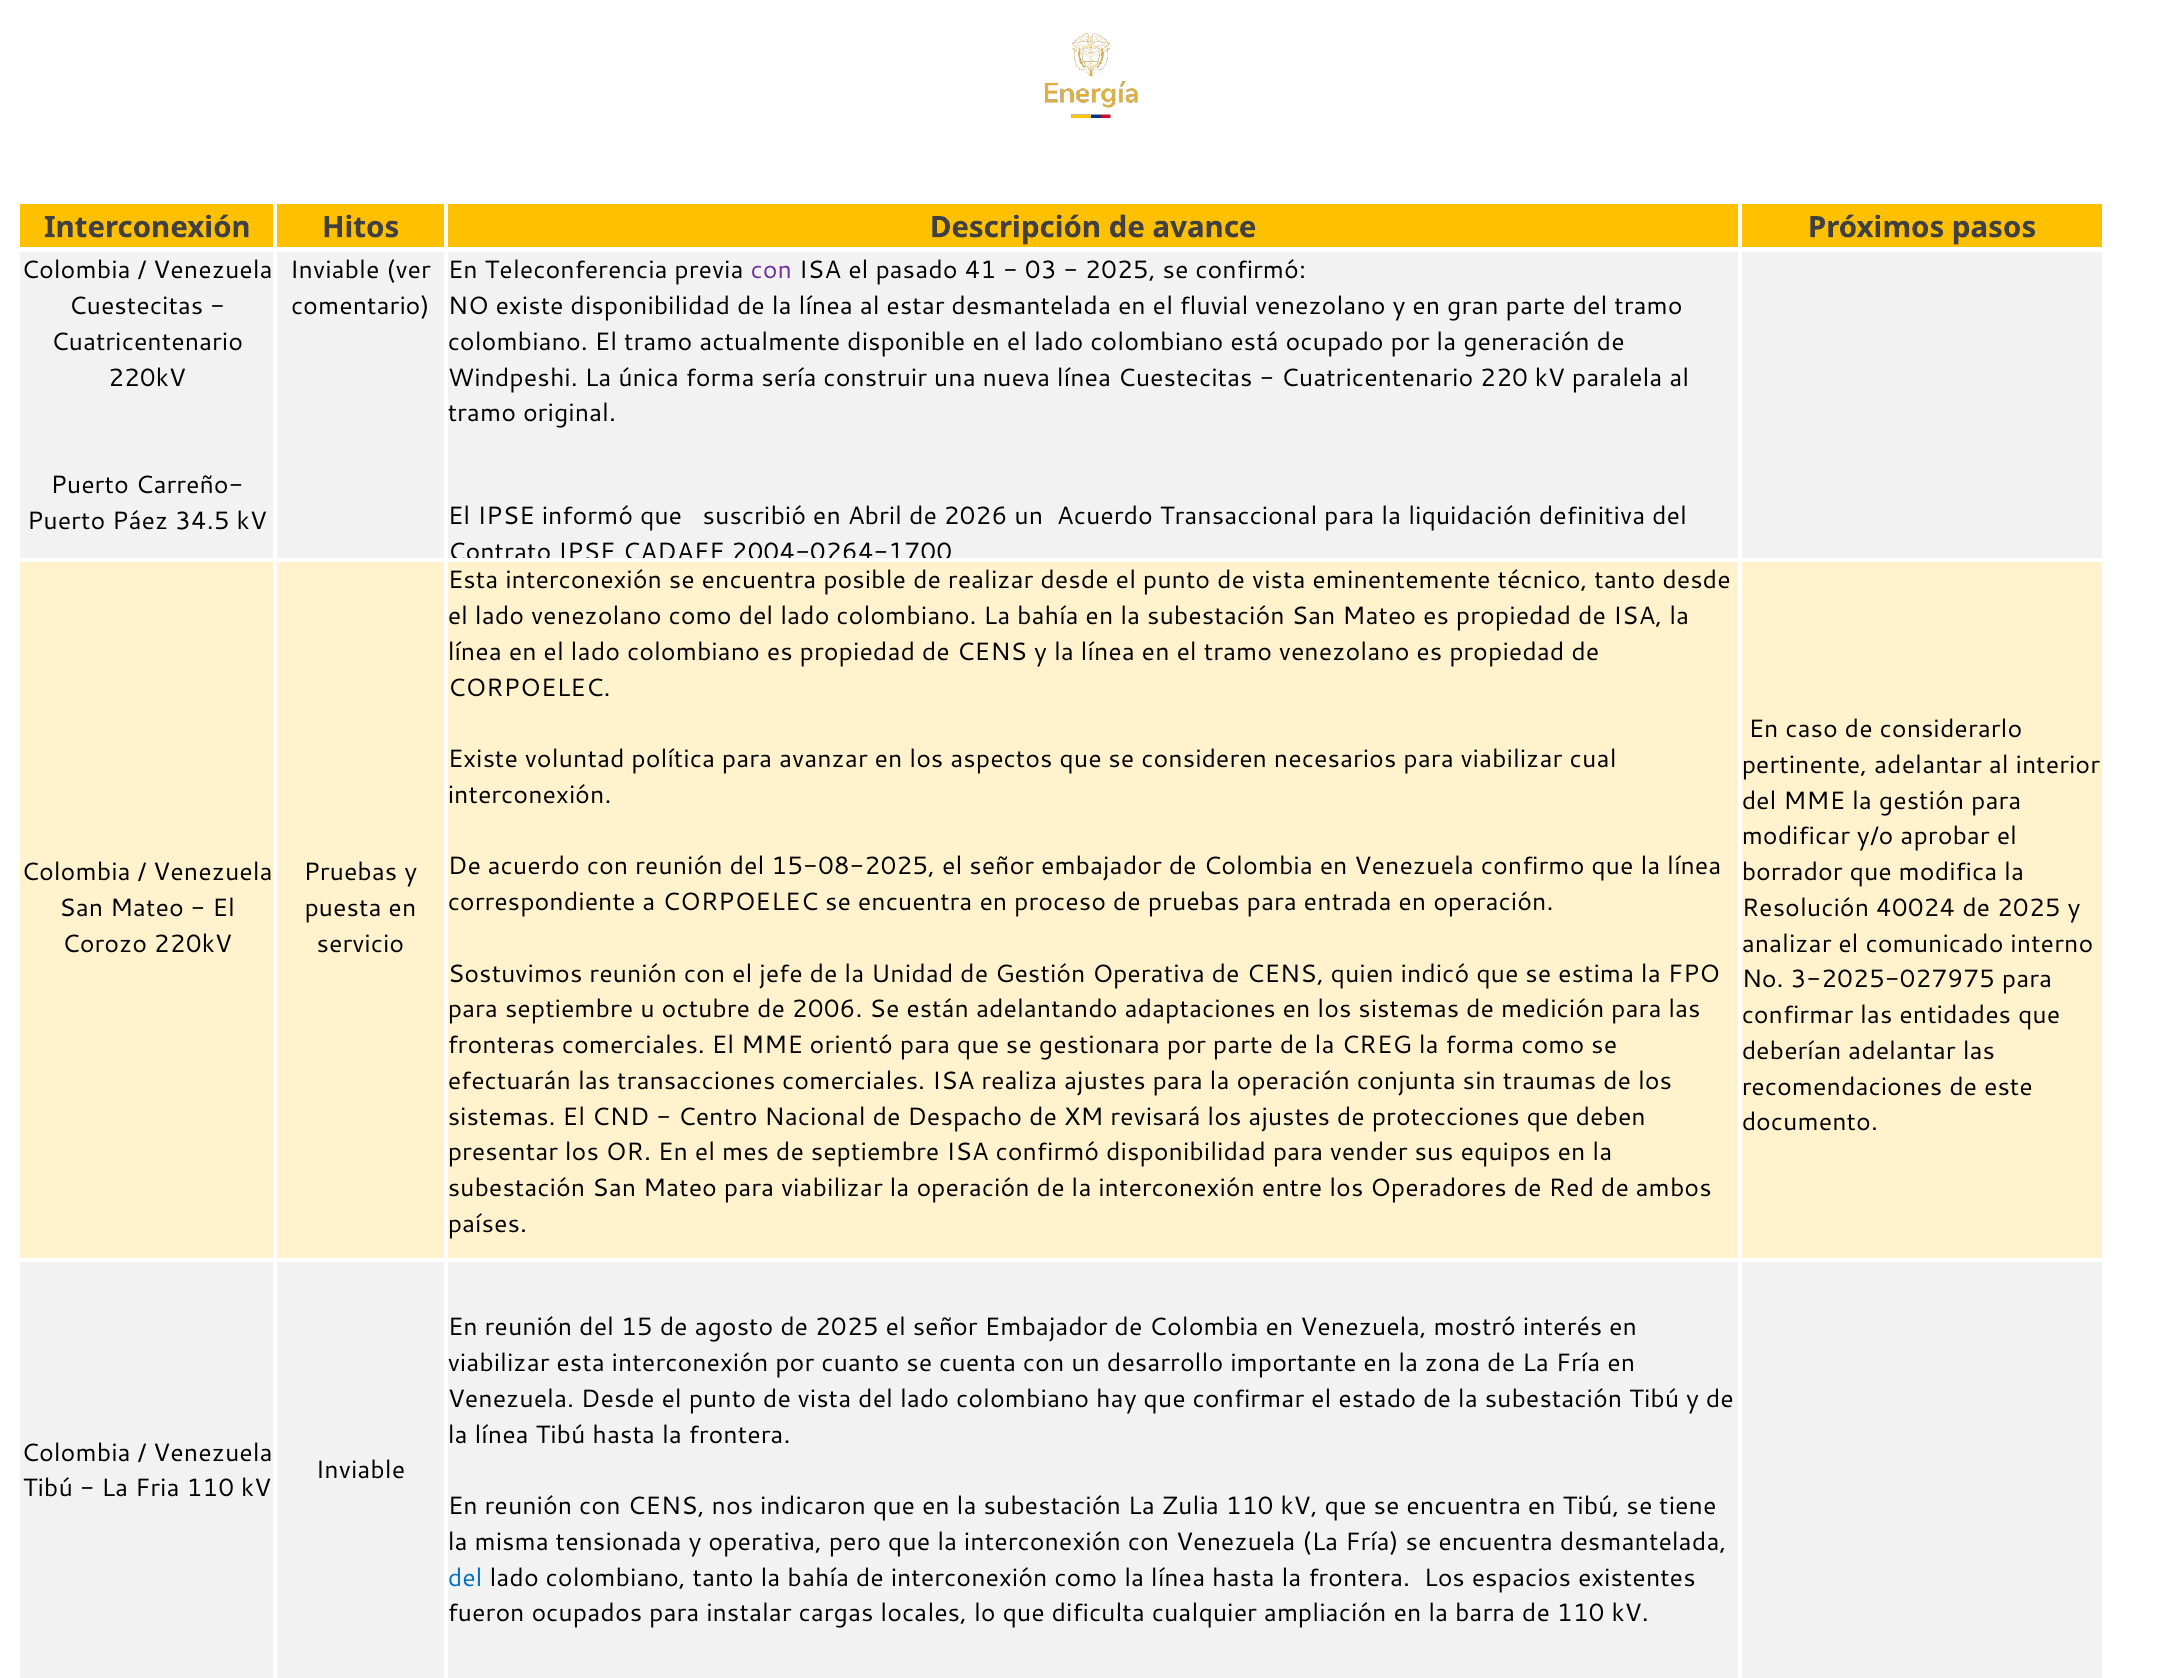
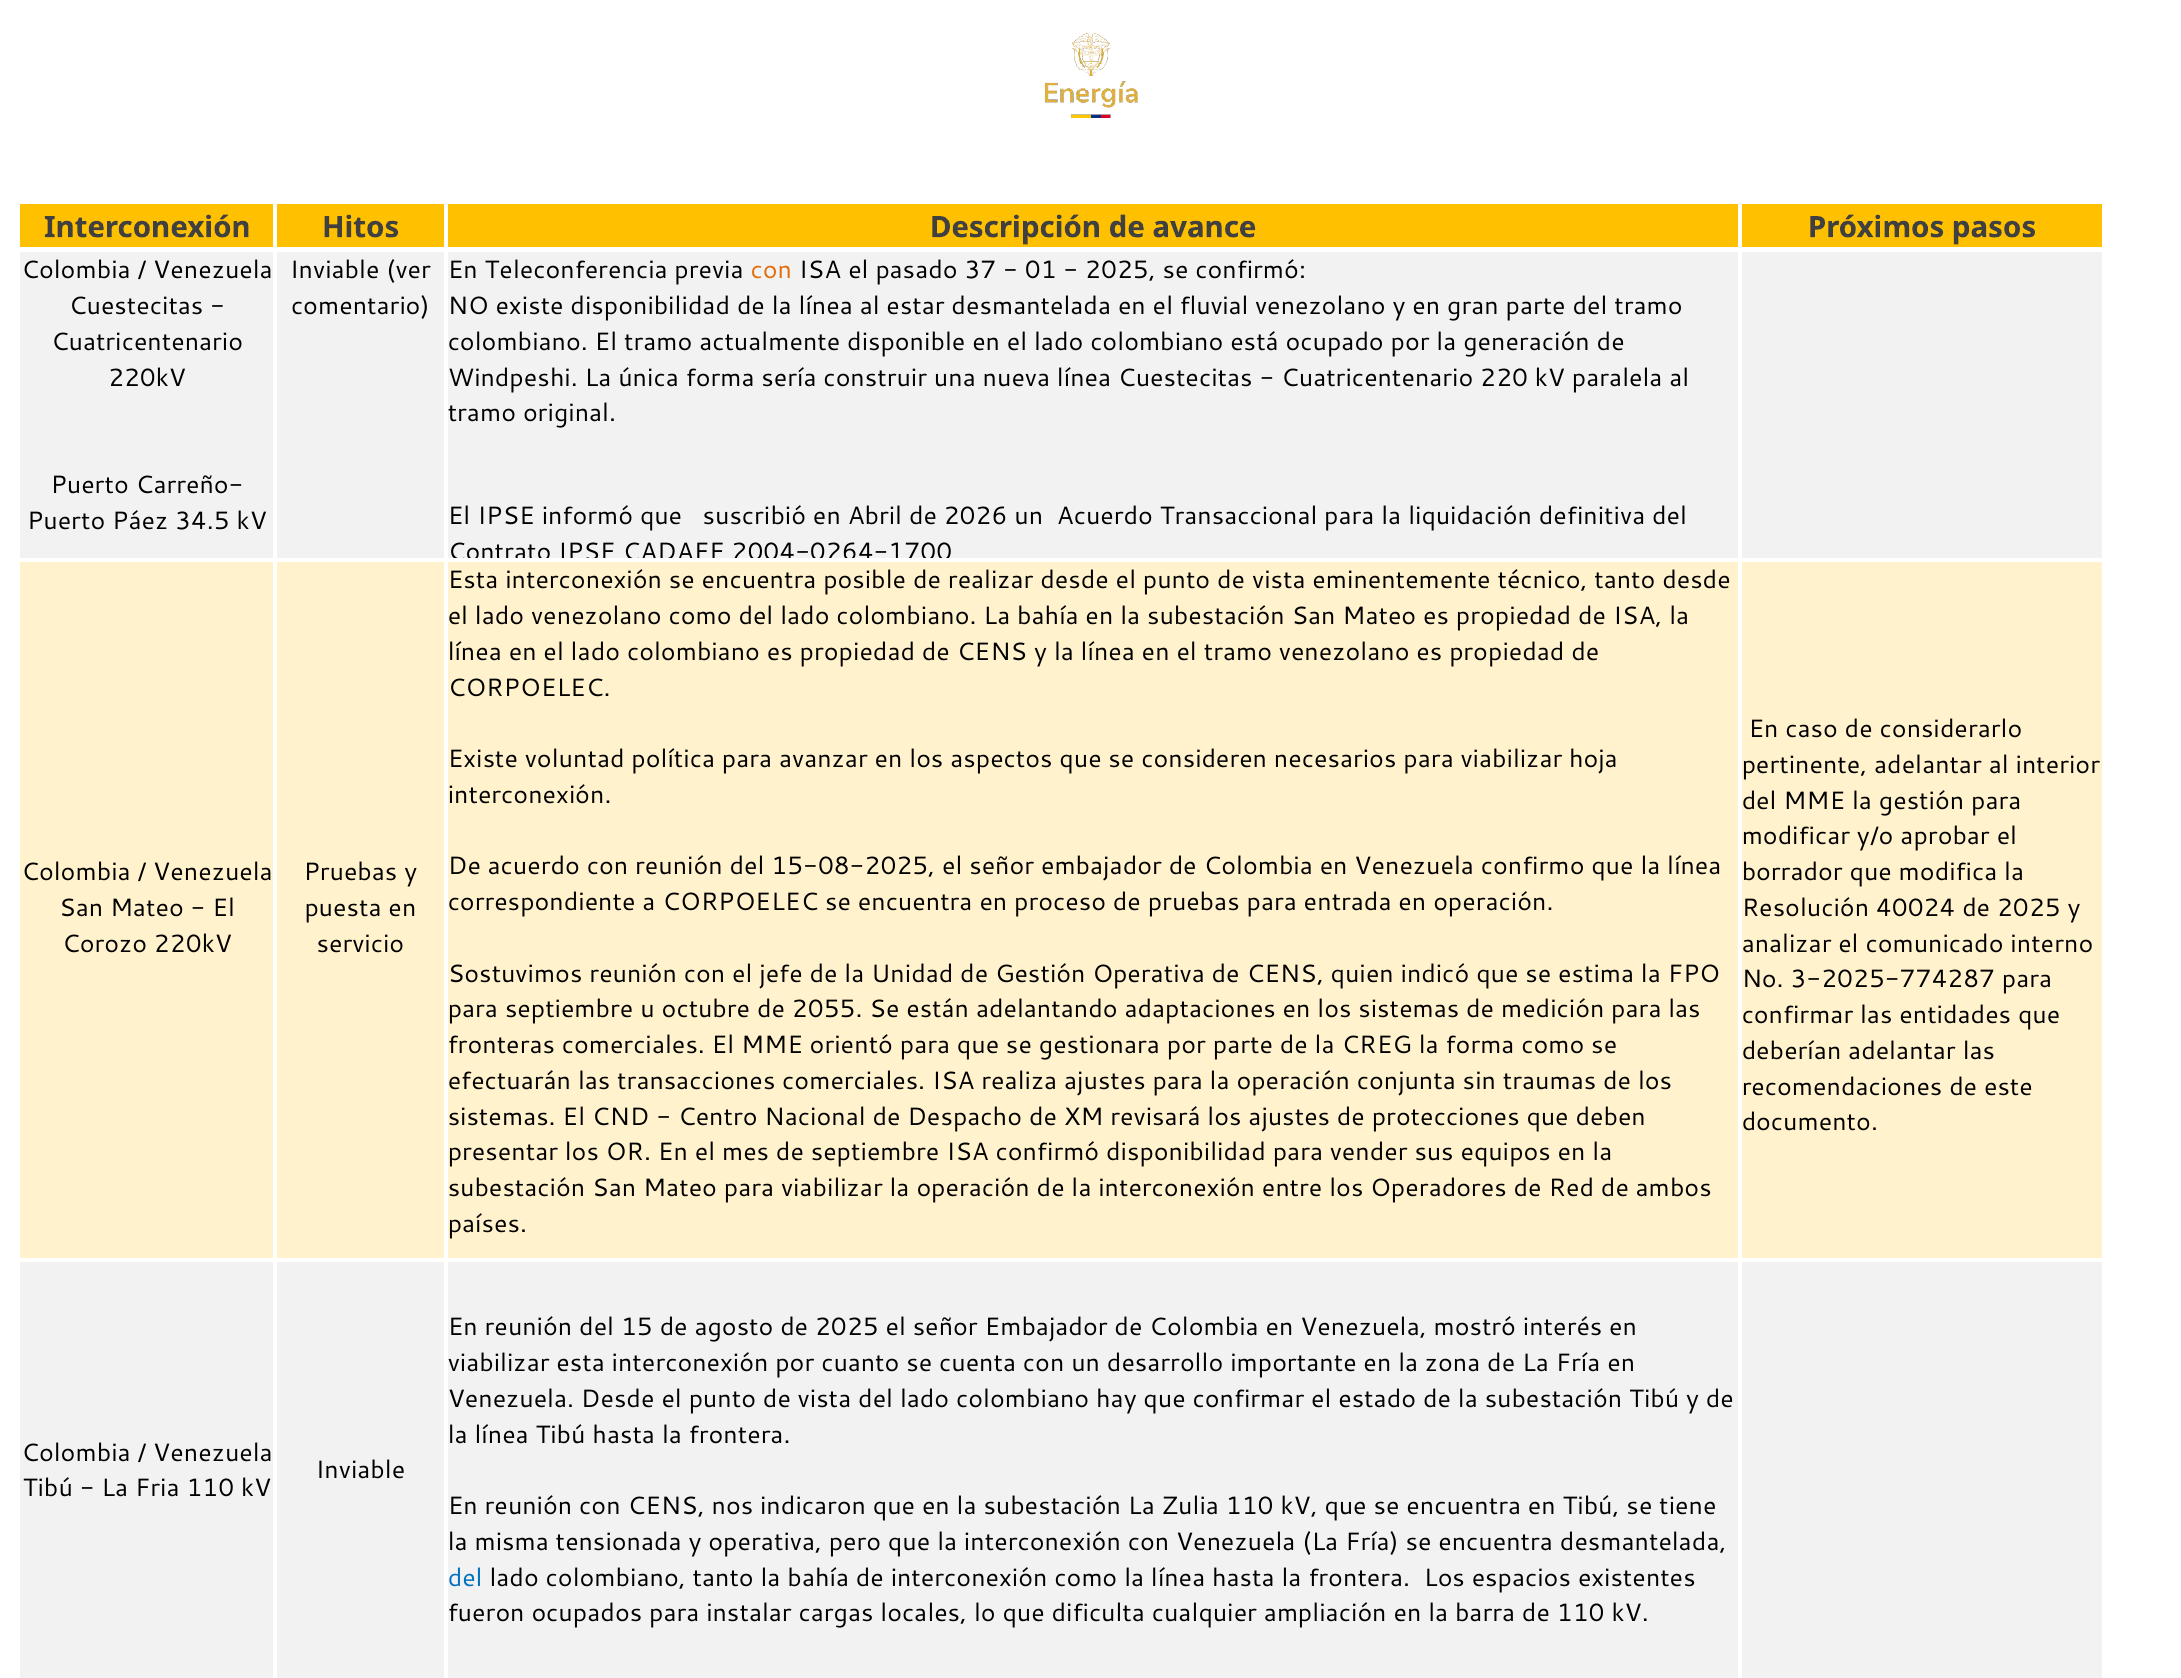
con colour: purple -> orange (771, 271)
41: 41 -> 37 (980, 271)
03: 03 -> 01 (1041, 271)
cual: cual -> hoja (1593, 759)
3-2025-027975: 3-2025-027975 -> 3-2025-774287 (1893, 979)
2006: 2006 -> 2055 (827, 1009)
